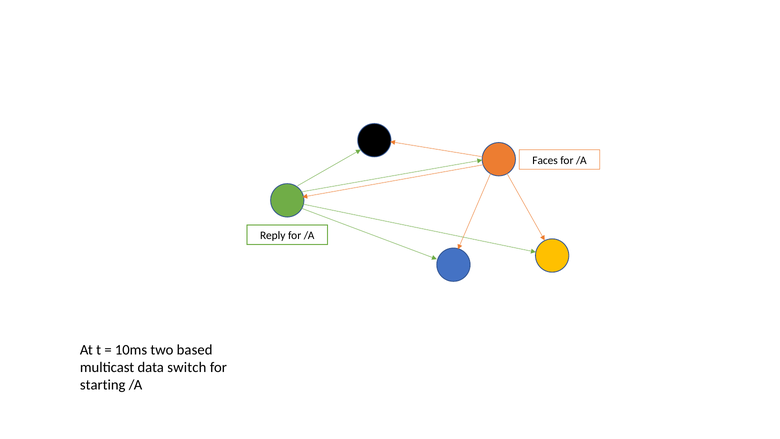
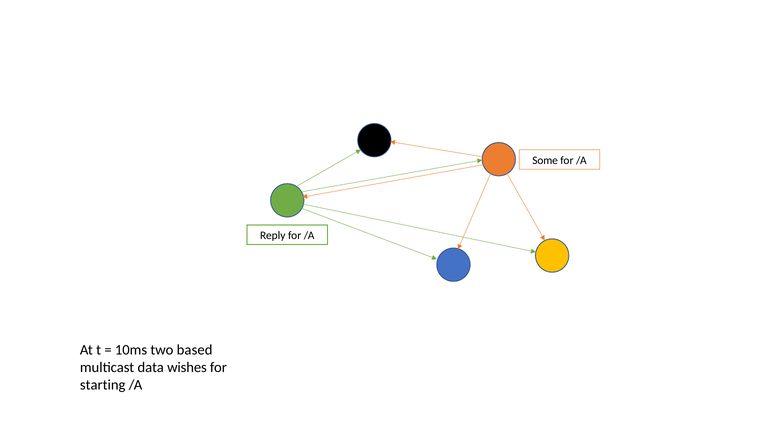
Faces: Faces -> Some (545, 160)
switch: switch -> wishes (187, 367)
